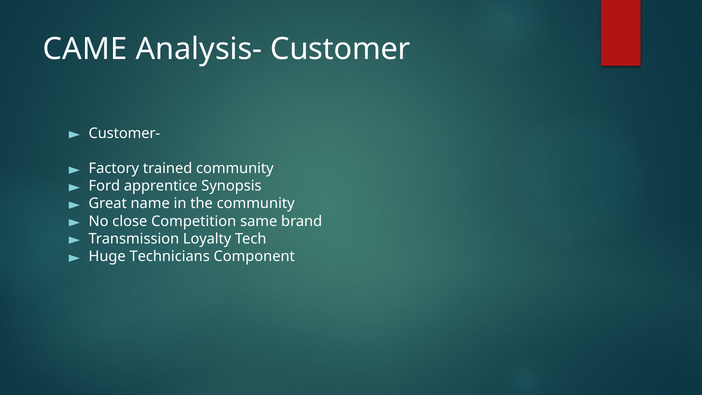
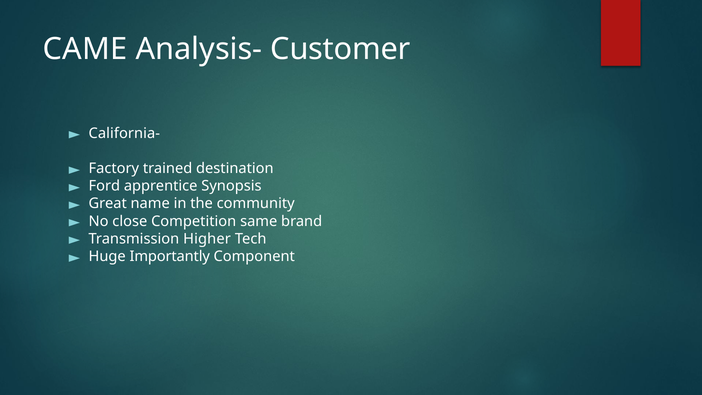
Customer-: Customer- -> California- (124, 133)
trained community: community -> destination (235, 168)
Loyalty: Loyalty -> Higher (207, 239)
Technicians: Technicians -> Importantly (170, 256)
